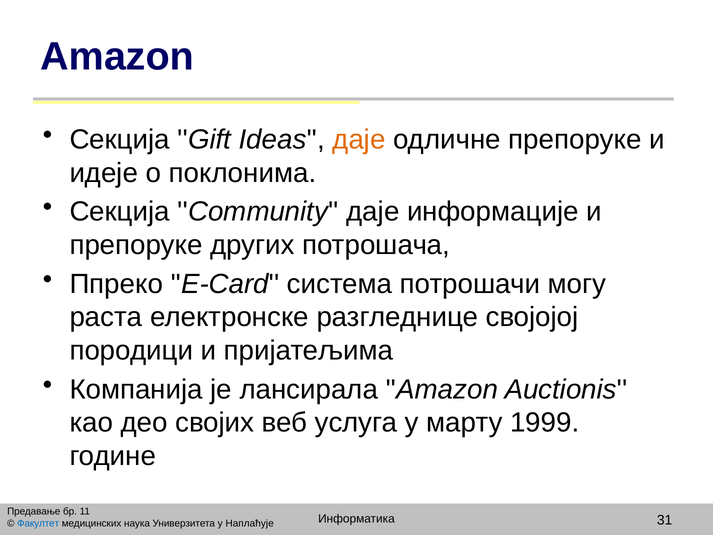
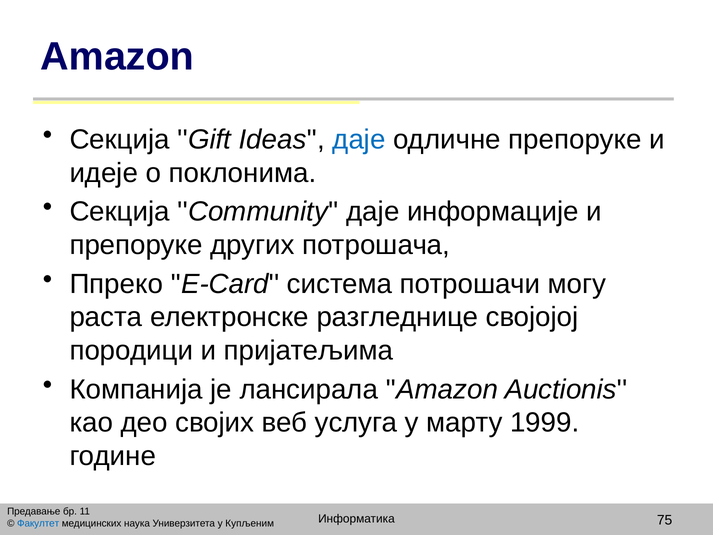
даје colour: orange -> blue (359, 139)
31: 31 -> 75 (665, 520)
Наплаћује: Наплаћује -> Купљеним (250, 523)
